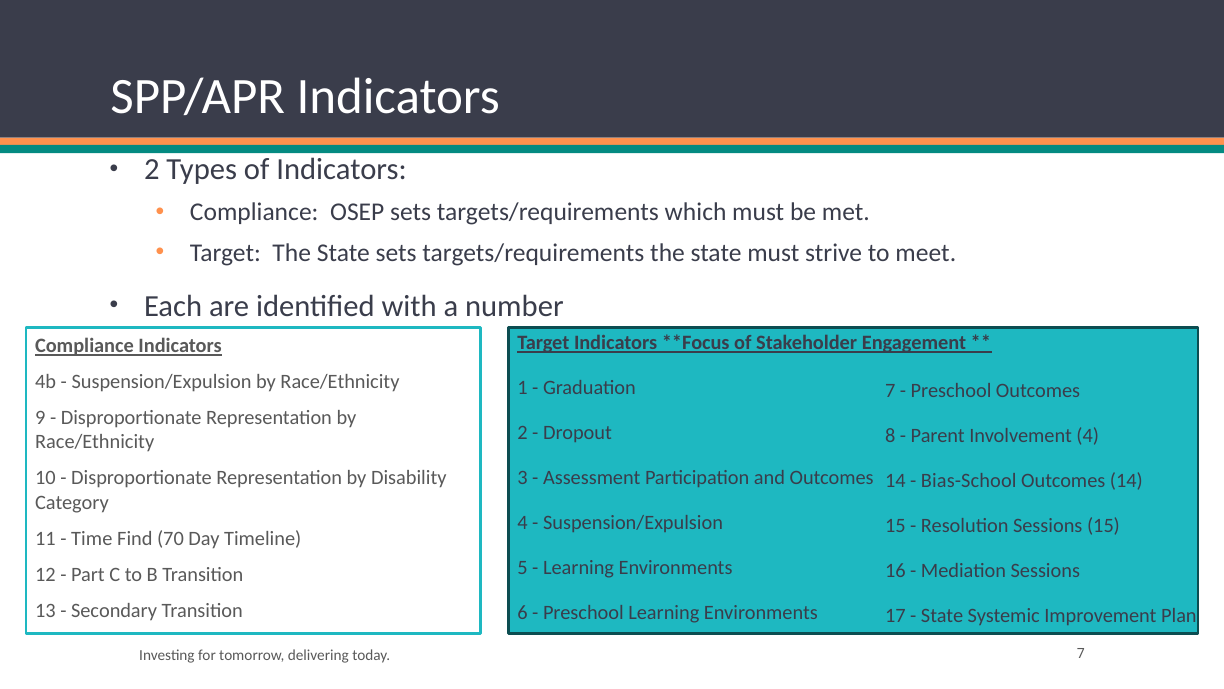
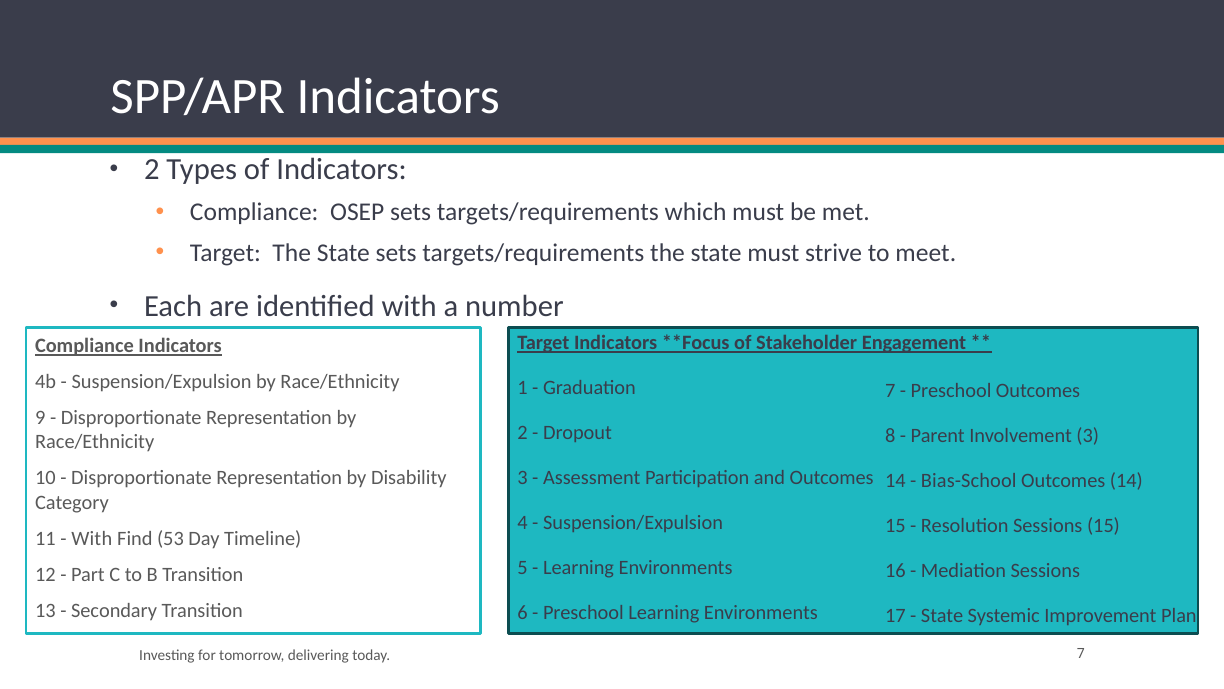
Involvement 4: 4 -> 3 (1088, 435)
Time: Time -> With (92, 538)
70: 70 -> 53 (170, 538)
